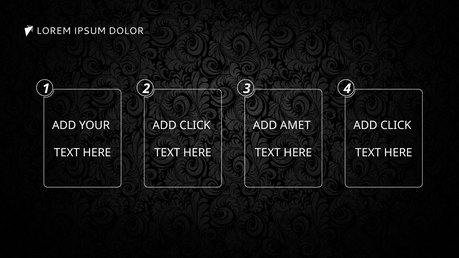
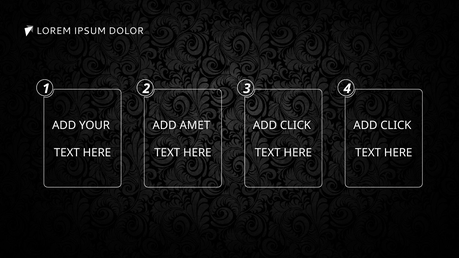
CLICK: CLICK -> AMET (195, 125)
AMET: AMET -> CLICK (295, 125)
